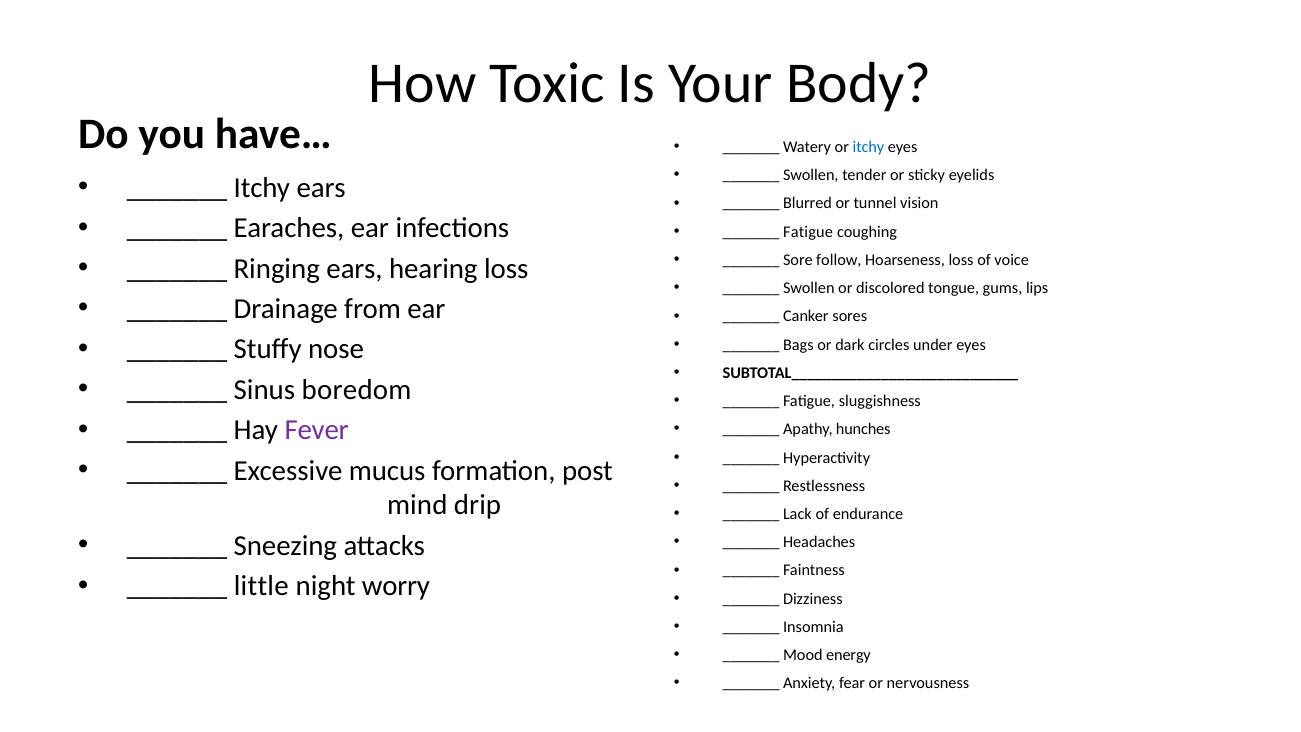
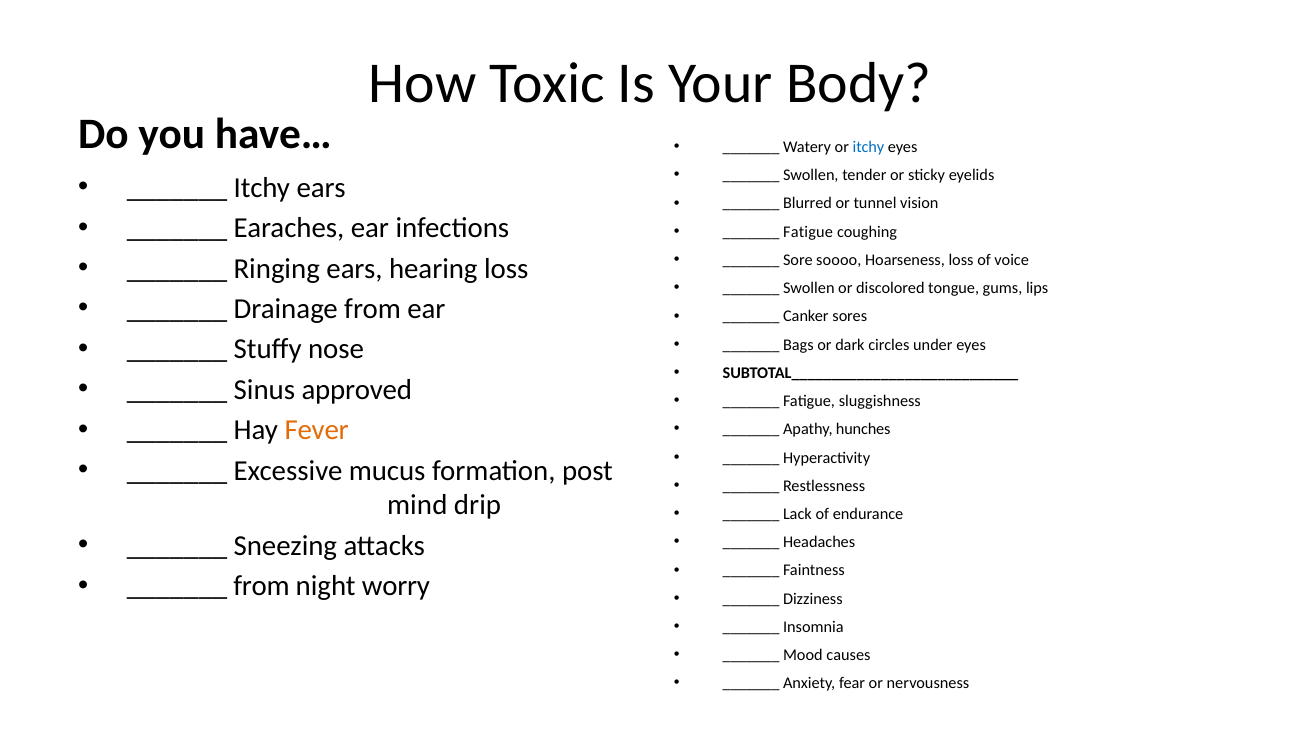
follow: follow -> soooo (839, 260)
boredom: boredom -> approved (357, 390)
Fever colour: purple -> orange (317, 430)
little: little -> from (262, 586)
energy: energy -> causes (848, 655)
